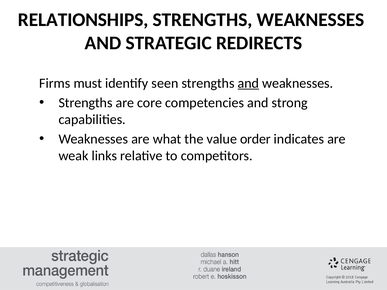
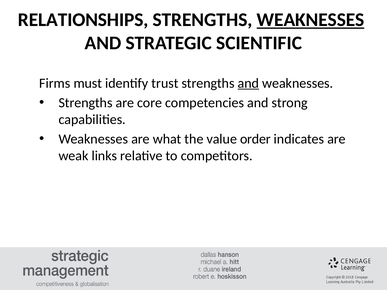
WEAKNESSES underline: none -> present (311, 20)
REDIRECTS: REDIRECTS -> SCIENTIFIC (259, 43)
seen: seen -> trust (165, 83)
